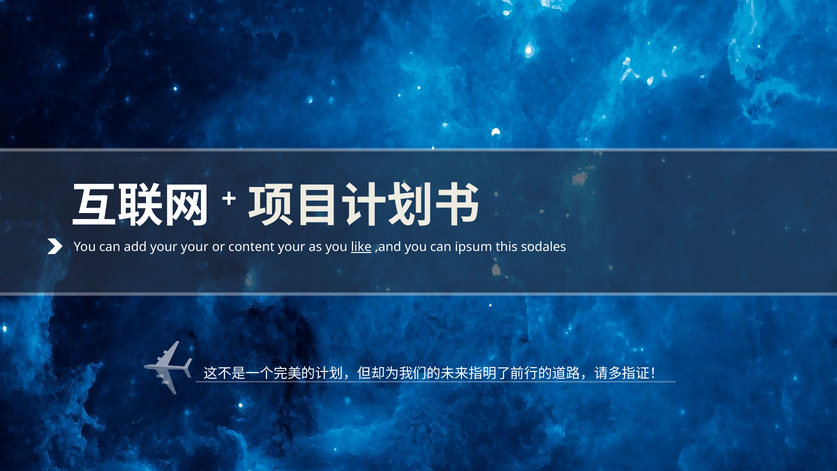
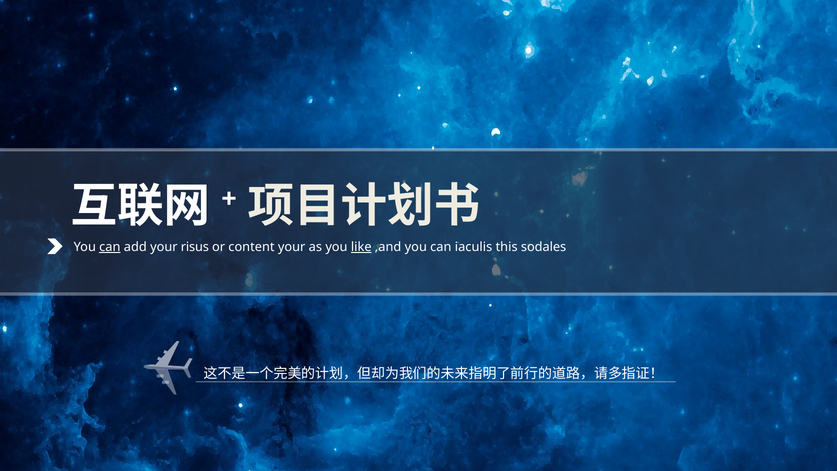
can underline: none -> present (110, 247)
your your: your -> risus (195, 247)
ipsum: ipsum -> iaculis (474, 247)
